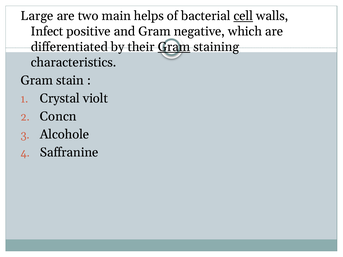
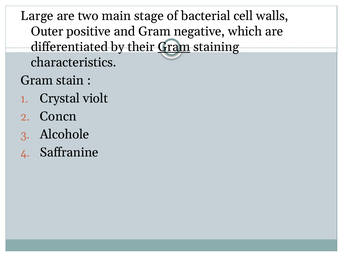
helps: helps -> stage (149, 16)
cell underline: present -> none (243, 16)
Infect: Infect -> Outer (47, 31)
